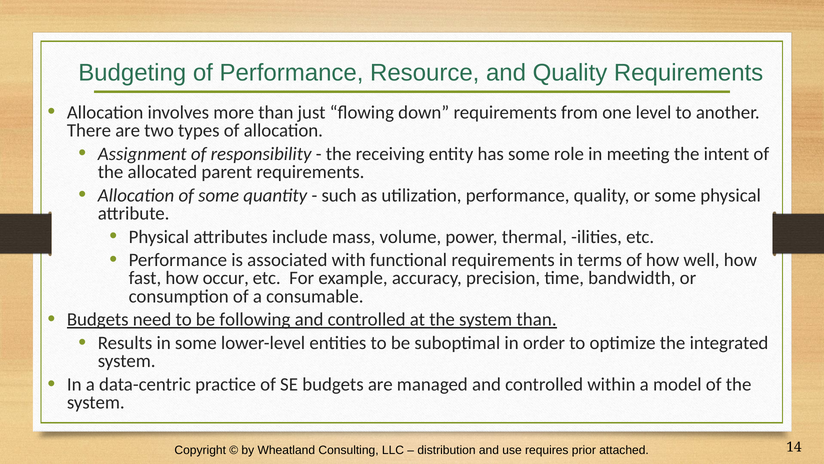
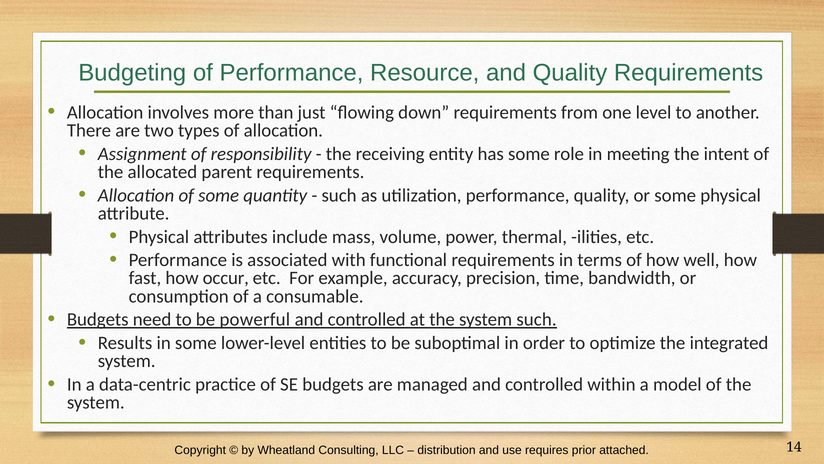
following: following -> powerful (255, 319)
system than: than -> such (537, 319)
